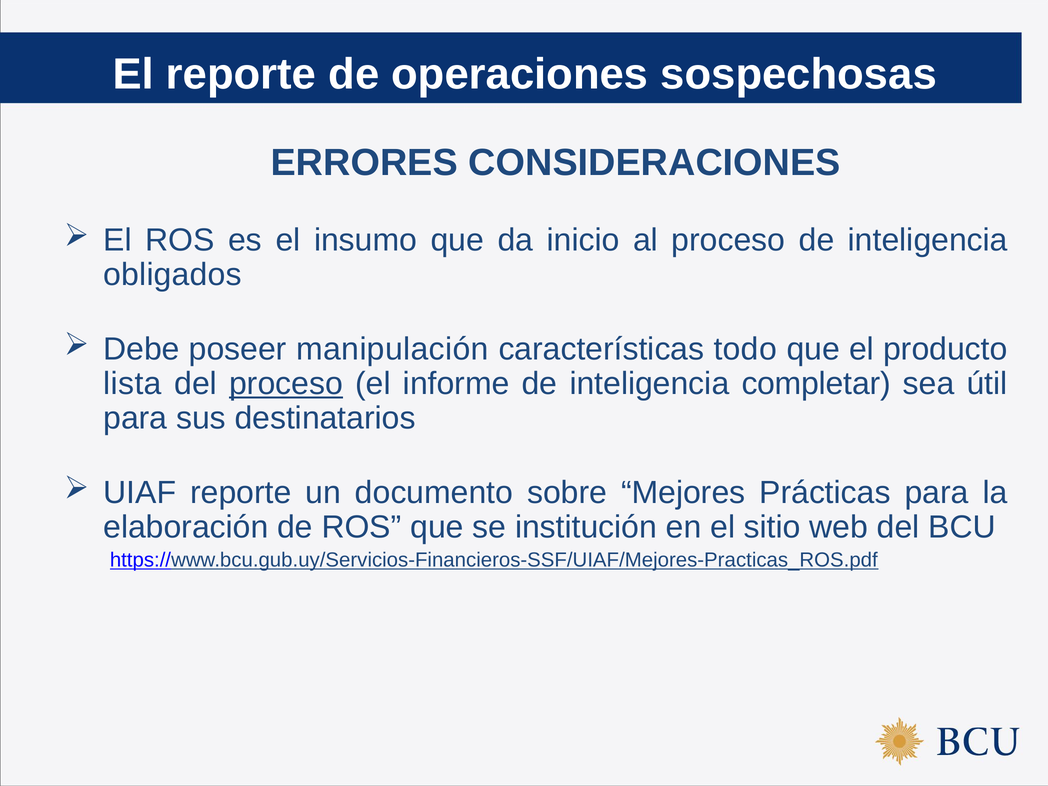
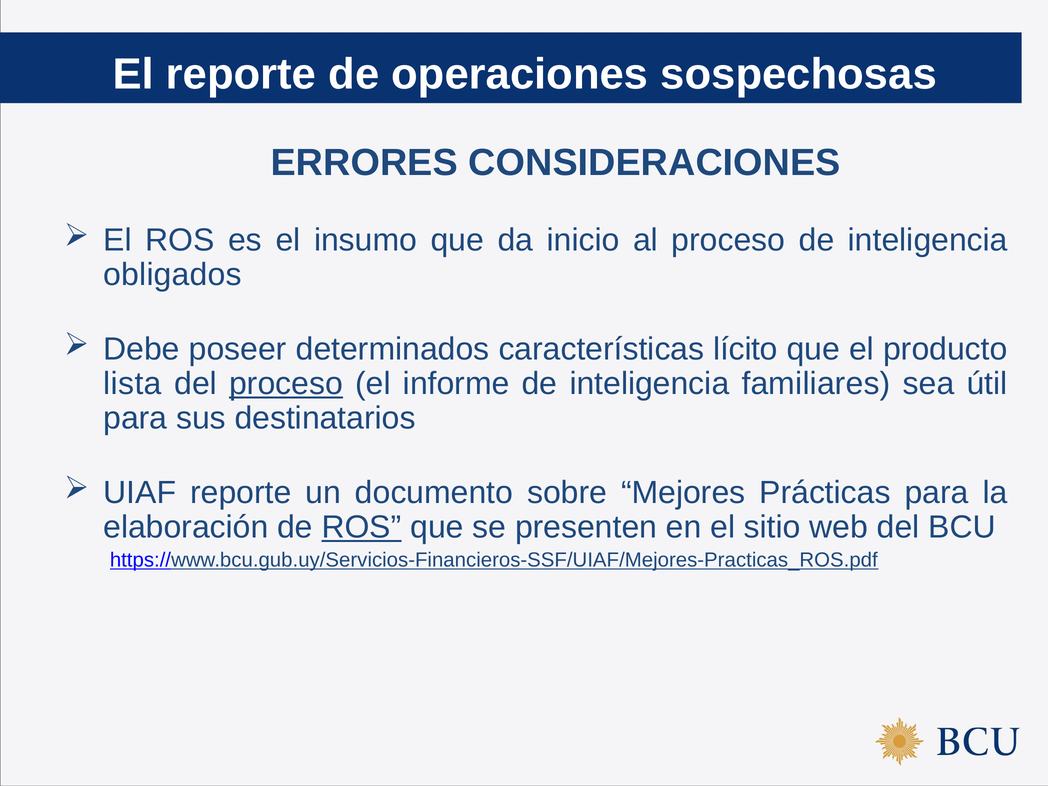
manipulación: manipulación -> determinados (393, 349)
todo: todo -> lícito (746, 349)
completar: completar -> familiares (816, 384)
ROS underline: none -> present (361, 527)
institución: institución -> presenten (586, 527)
